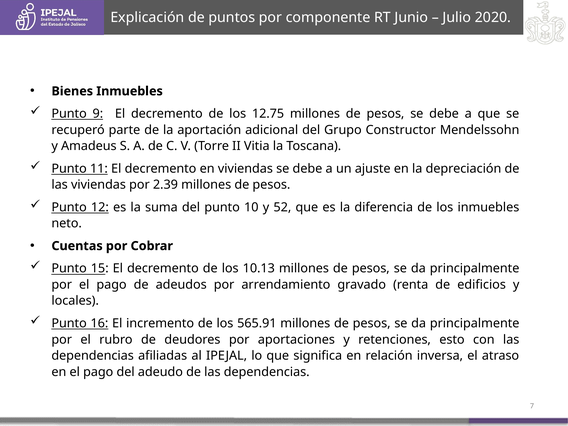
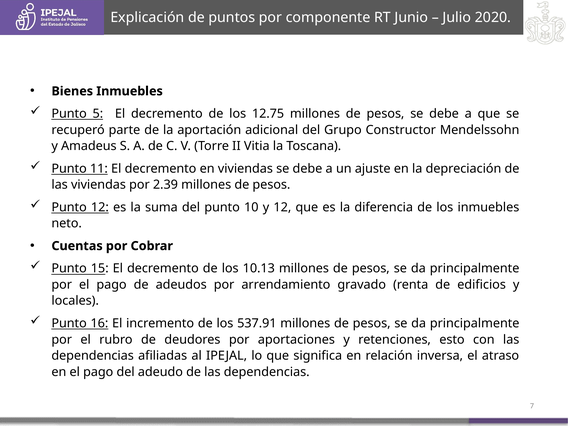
9: 9 -> 5 (98, 114)
y 52: 52 -> 12 (282, 207)
565.91: 565.91 -> 537.91 (257, 323)
